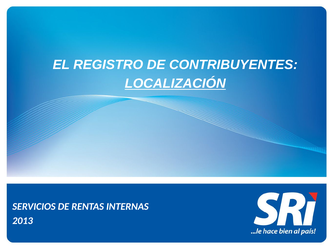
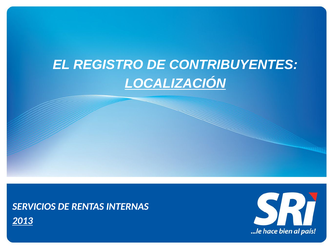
2013 underline: none -> present (23, 221)
